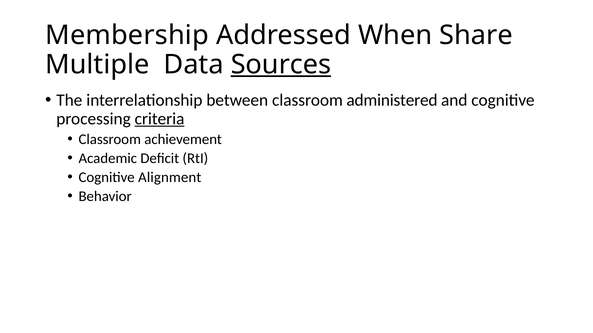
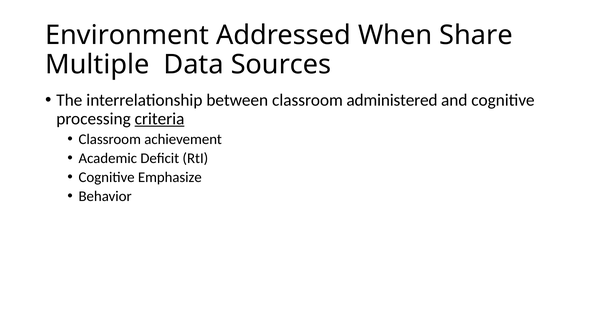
Membership: Membership -> Environment (127, 35)
Sources underline: present -> none (281, 65)
Alignment: Alignment -> Emphasize (170, 178)
